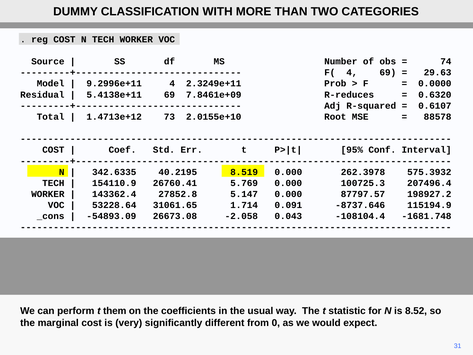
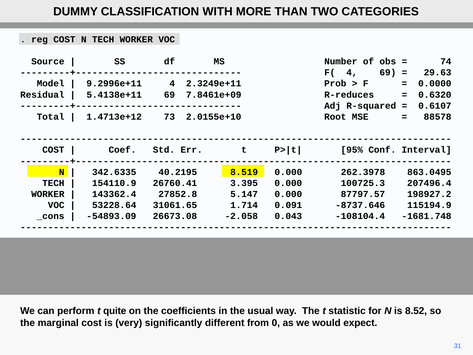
575.3932: 575.3932 -> 863.0495 (429, 172)
5.769: 5.769 -> 3.395 (244, 183)
them: them -> quite (115, 311)
